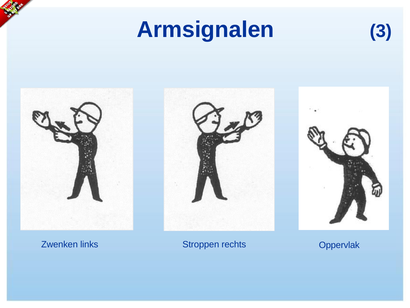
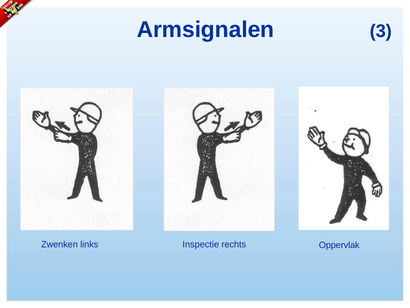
Stroppen: Stroppen -> Inspectie (201, 244)
